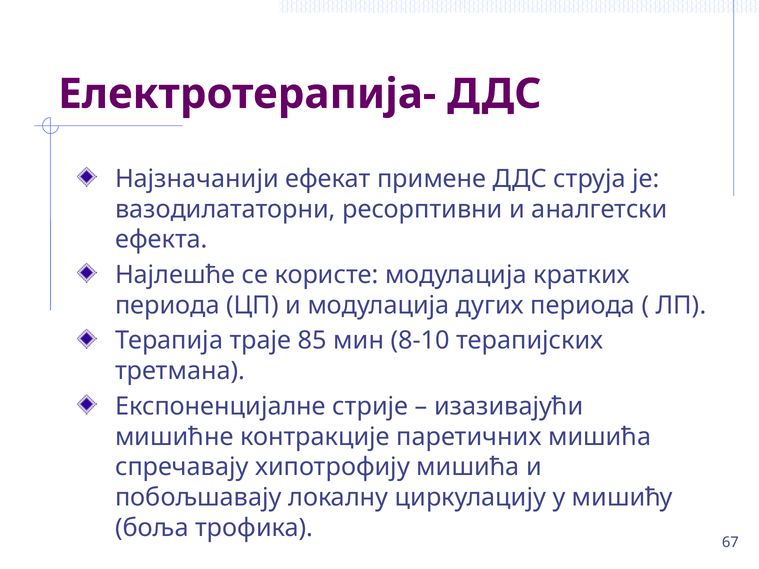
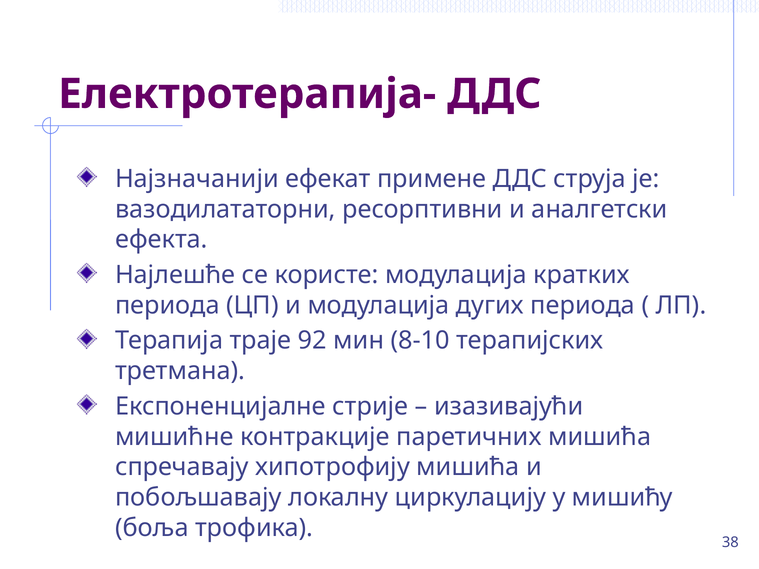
85: 85 -> 92 (312, 341)
67: 67 -> 38 (730, 543)
